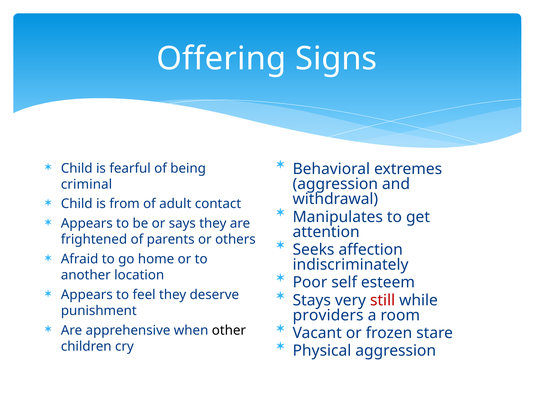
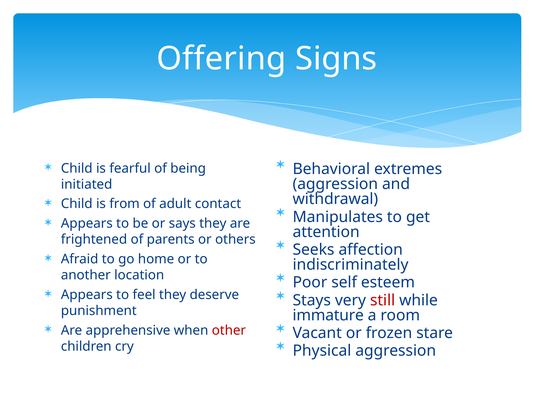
criminal: criminal -> initiated (87, 184)
providers: providers -> immature (328, 315)
other colour: black -> red (229, 330)
